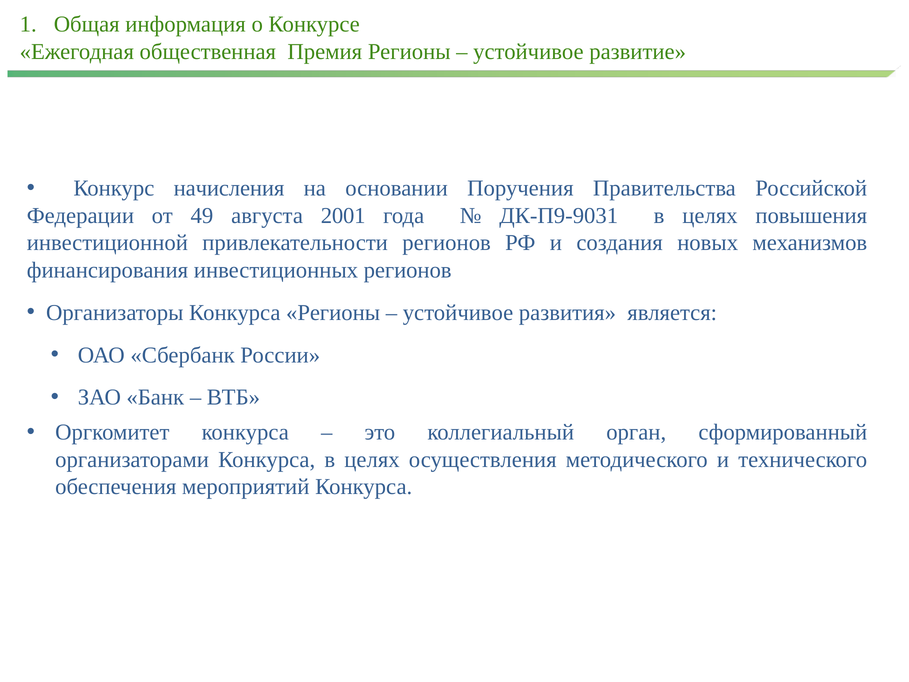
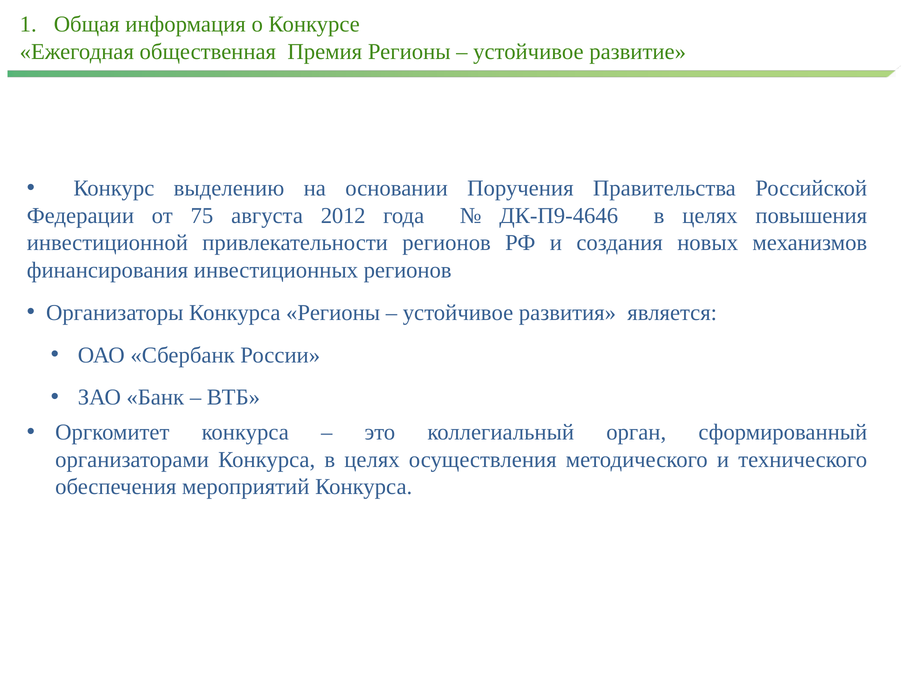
начисления: начисления -> выделению (229, 188)
49: 49 -> 75 (202, 215)
2001: 2001 -> 2012 (343, 215)
ДК-П9-9031: ДК-П9-9031 -> ДК-П9-4646 (559, 215)
